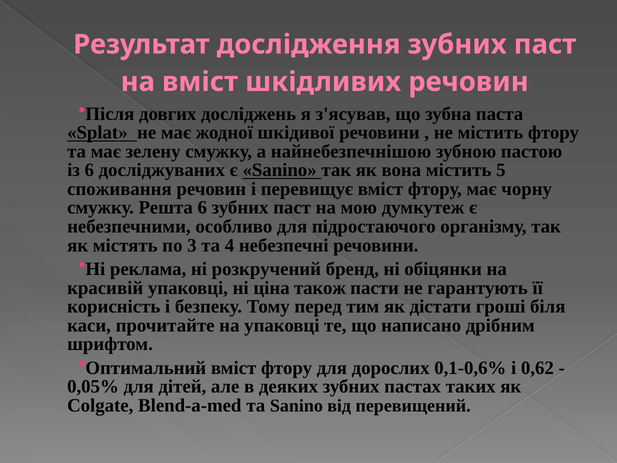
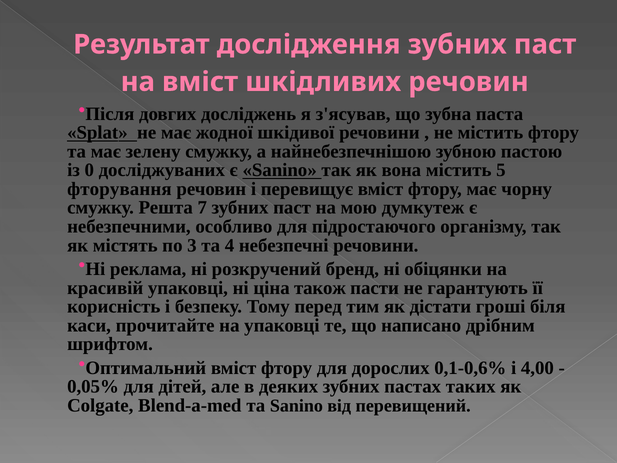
із 6: 6 -> 0 (89, 170)
споживання: споживання -> фторування (119, 189)
Решта 6: 6 -> 7 (202, 208)
0,62: 0,62 -> 4,00 (537, 368)
